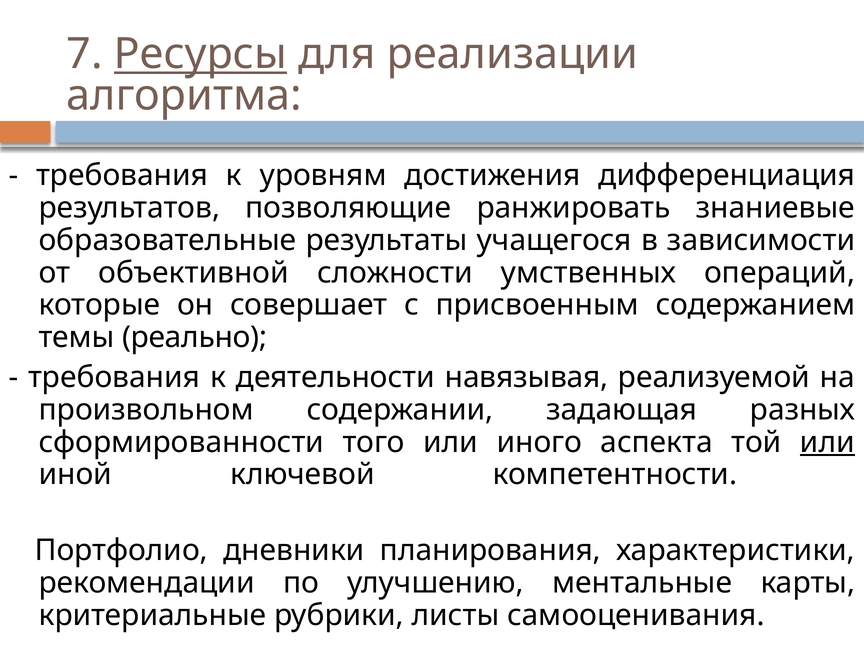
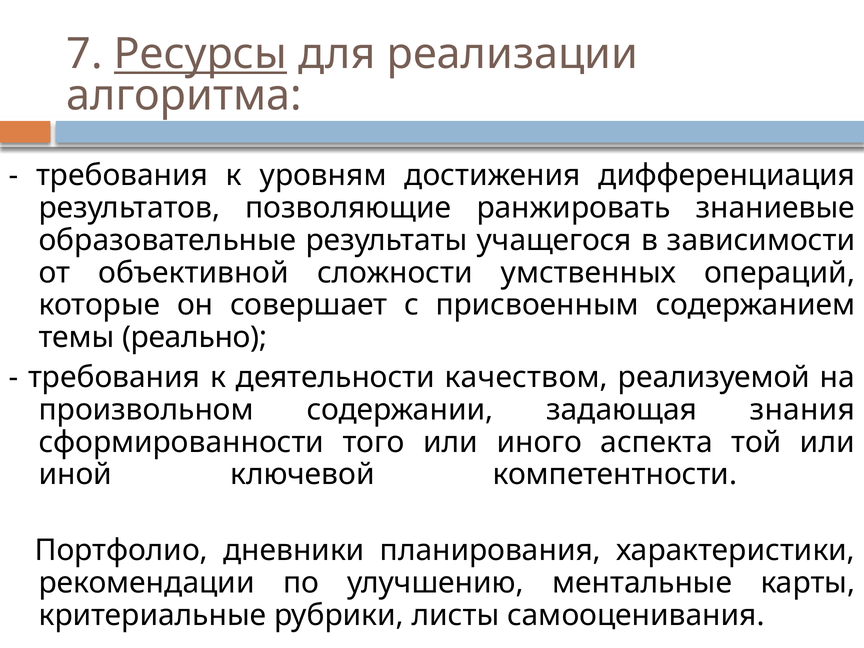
навязывая: навязывая -> качеством (526, 377)
разных: разных -> знания (802, 410)
или underline: present -> none (827, 442)
